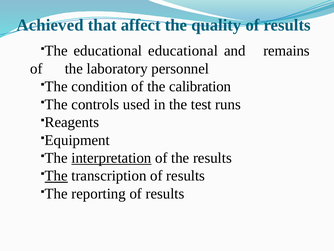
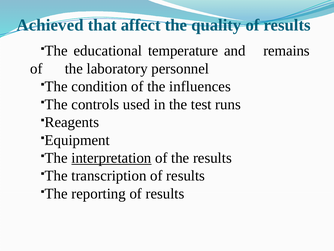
educational educational: educational -> temperature (183, 51)
calibration: calibration -> influences (200, 86)
The underline: present -> none (56, 175)
